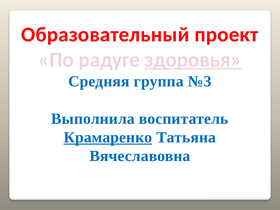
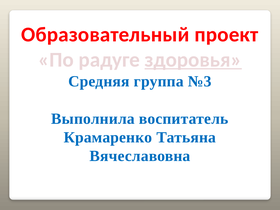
Крамаренко underline: present -> none (108, 137)
